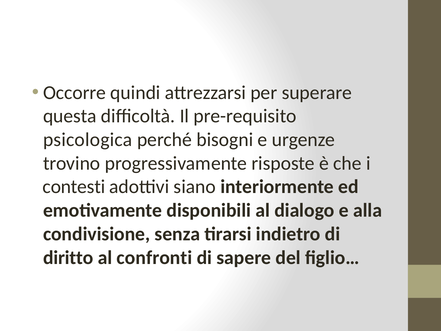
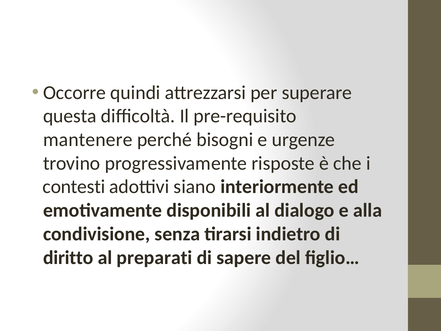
psicologica: psicologica -> mantenere (88, 140)
confronti: confronti -> preparati (154, 257)
